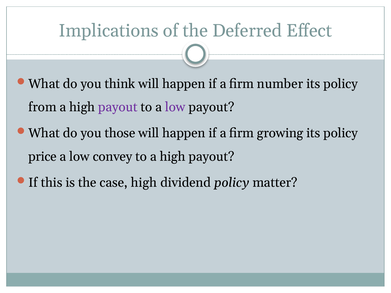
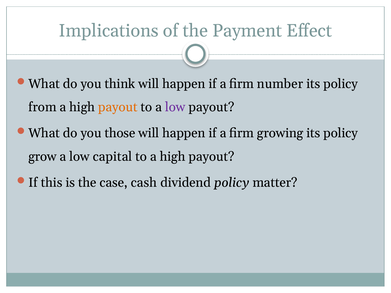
Deferred: Deferred -> Payment (247, 31)
payout colour: purple -> orange (118, 107)
price: price -> grow (43, 157)
convey: convey -> capital (113, 157)
case high: high -> cash (144, 183)
